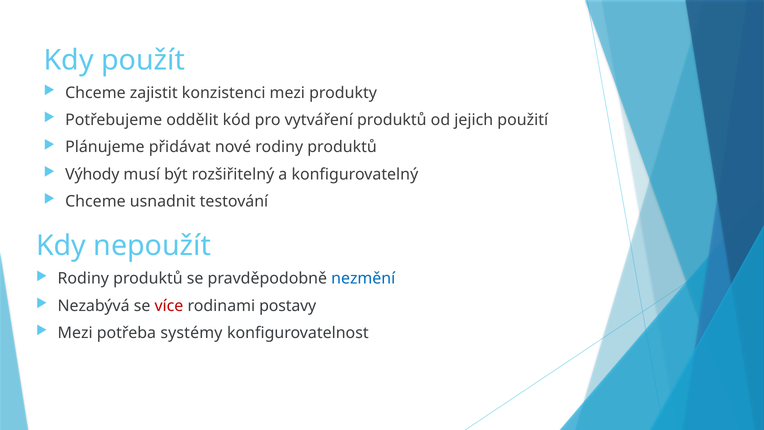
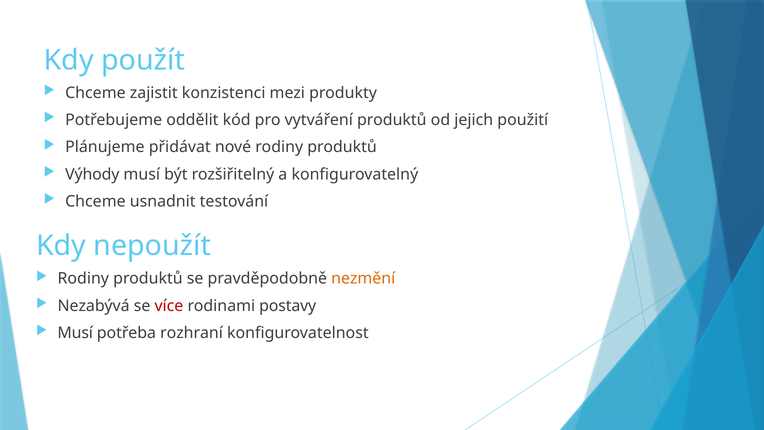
nezmění colour: blue -> orange (363, 279)
Mezi: Mezi -> Musí (75, 333)
systémy: systémy -> rozhraní (192, 333)
